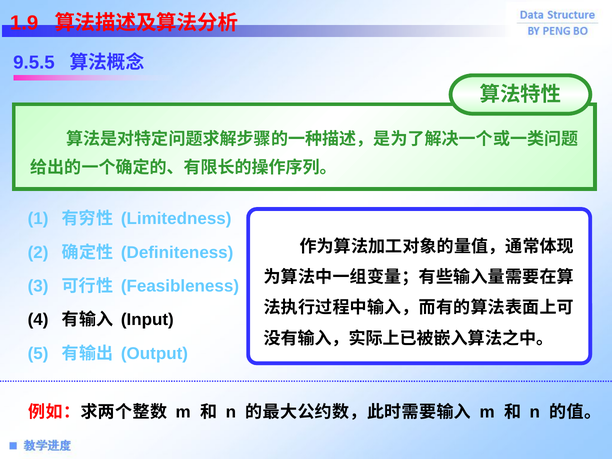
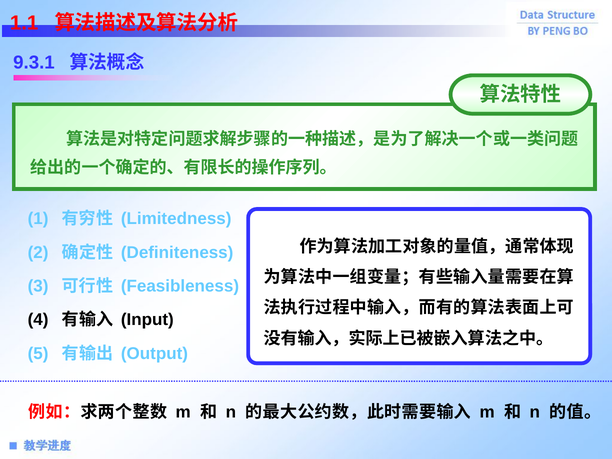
1.9: 1.9 -> 1.1 (24, 23)
9.5.5: 9.5.5 -> 9.3.1 (34, 62)
